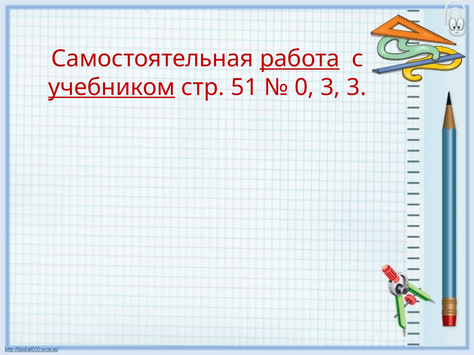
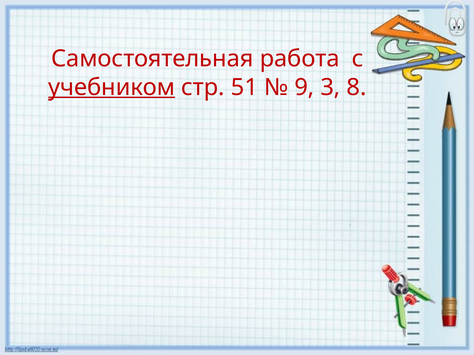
работа underline: present -> none (300, 59)
0: 0 -> 9 (304, 87)
3 3: 3 -> 8 (356, 87)
